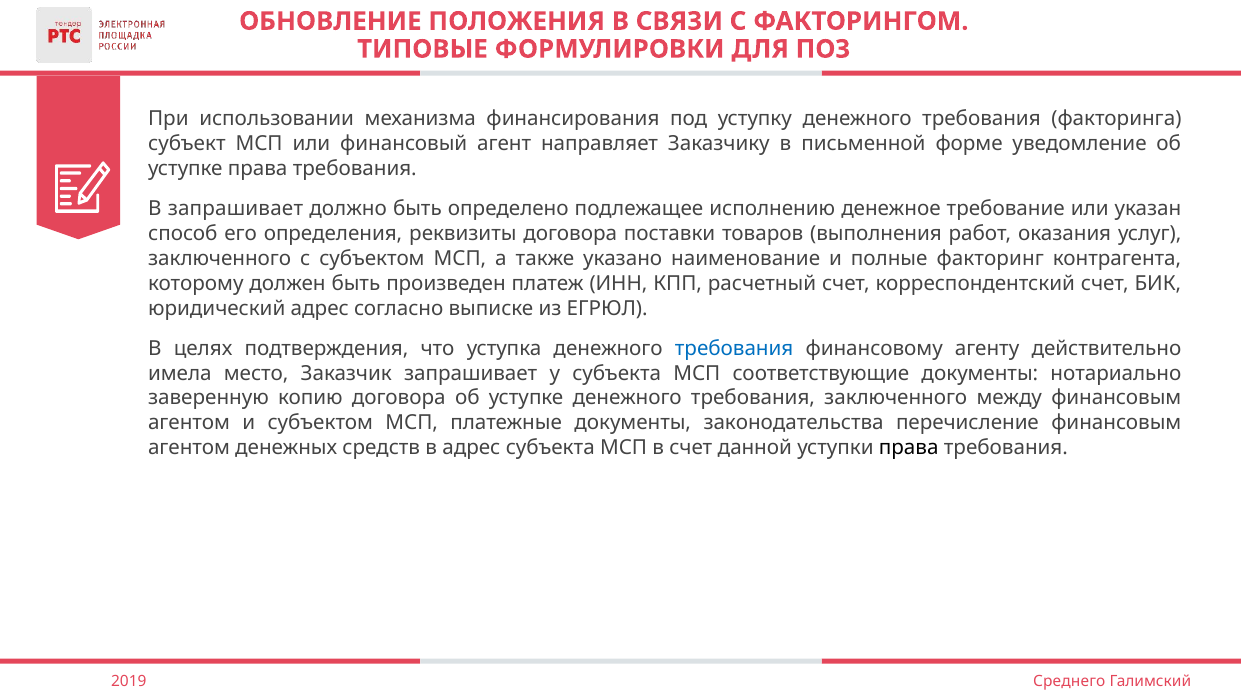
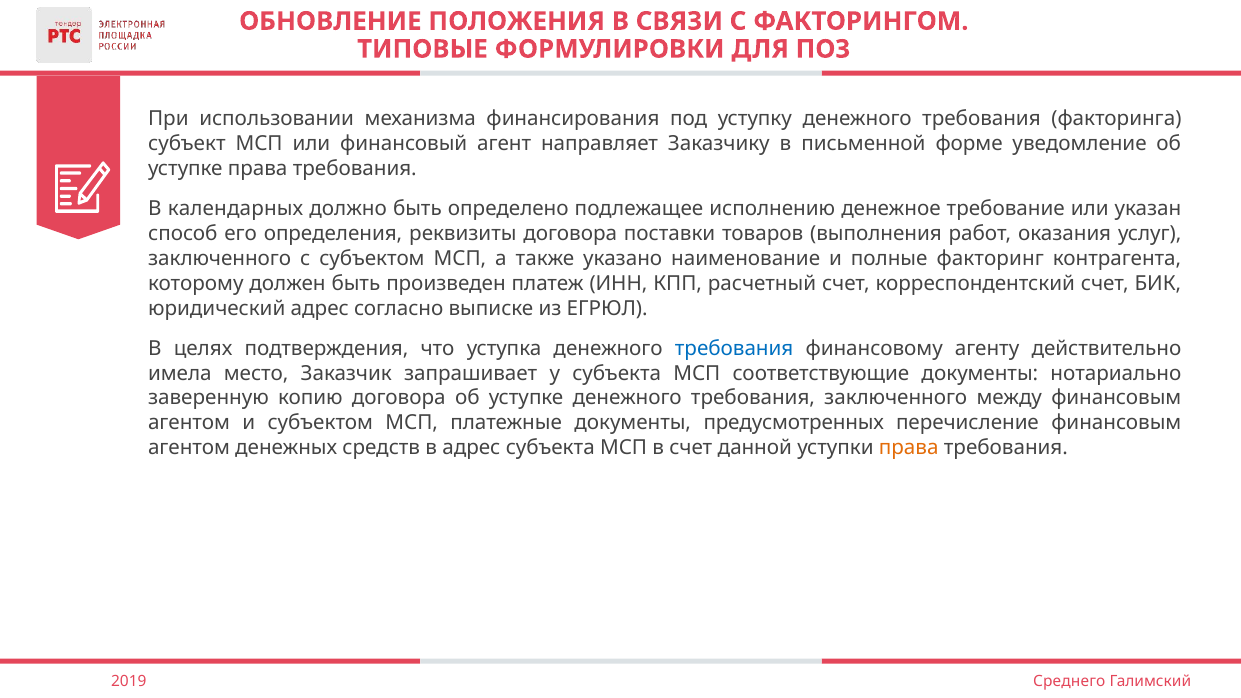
В запрашивает: запрашивает -> календарных (235, 209)
законодательства: законодательства -> предусмотренных (794, 423)
права colour: black -> orange (909, 448)
